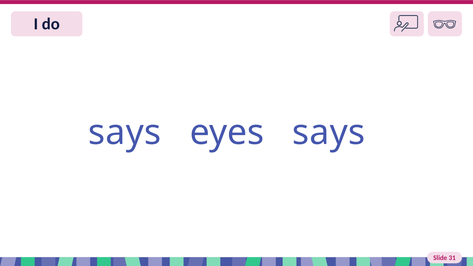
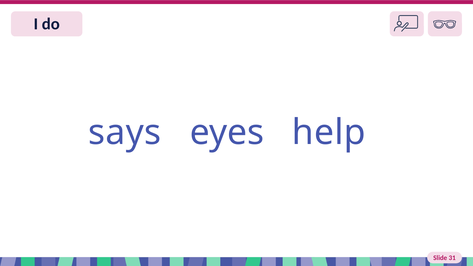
eyes says: says -> help (329, 133)
